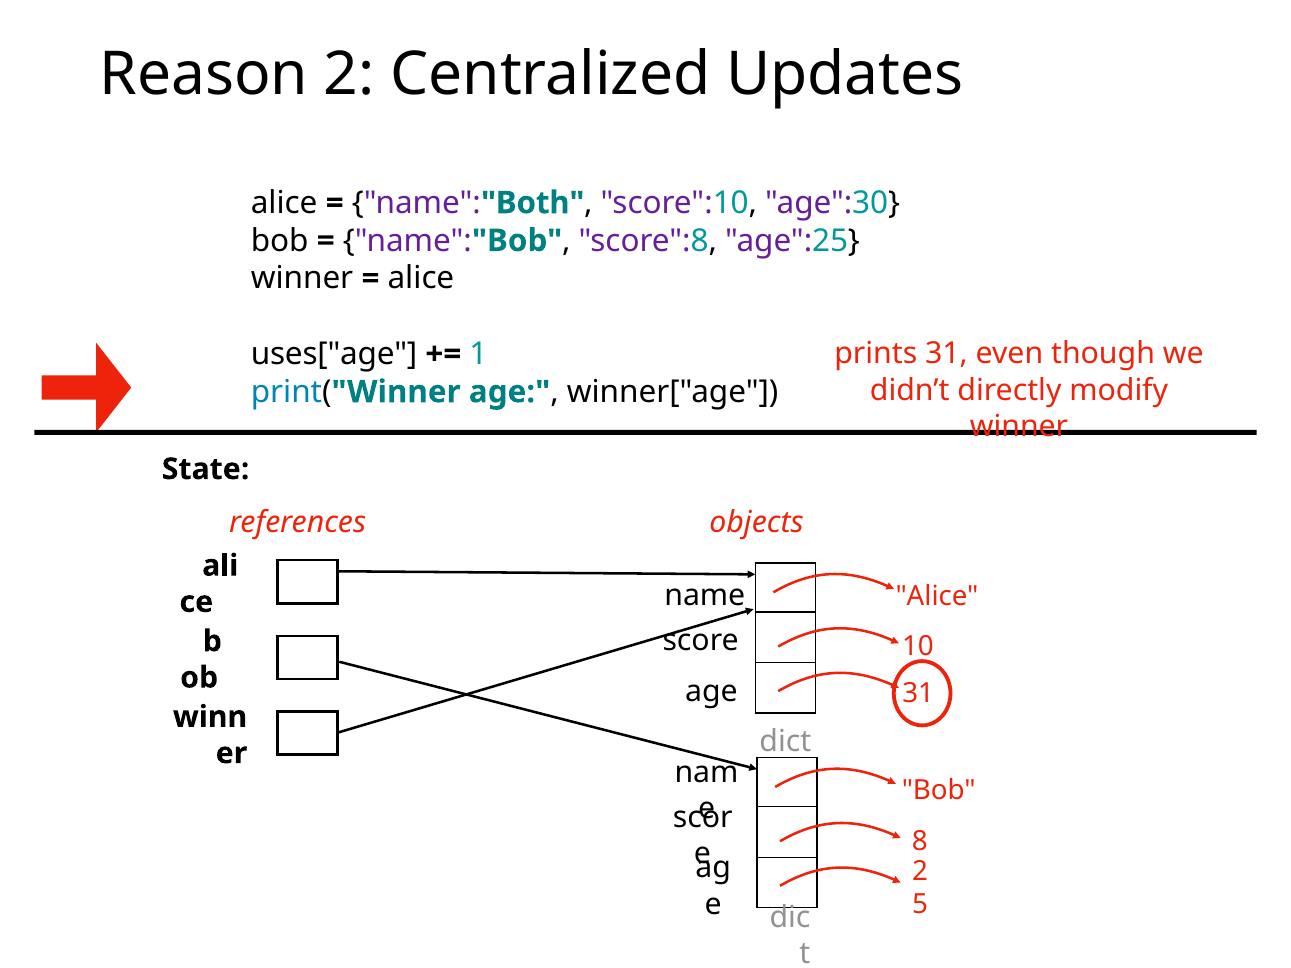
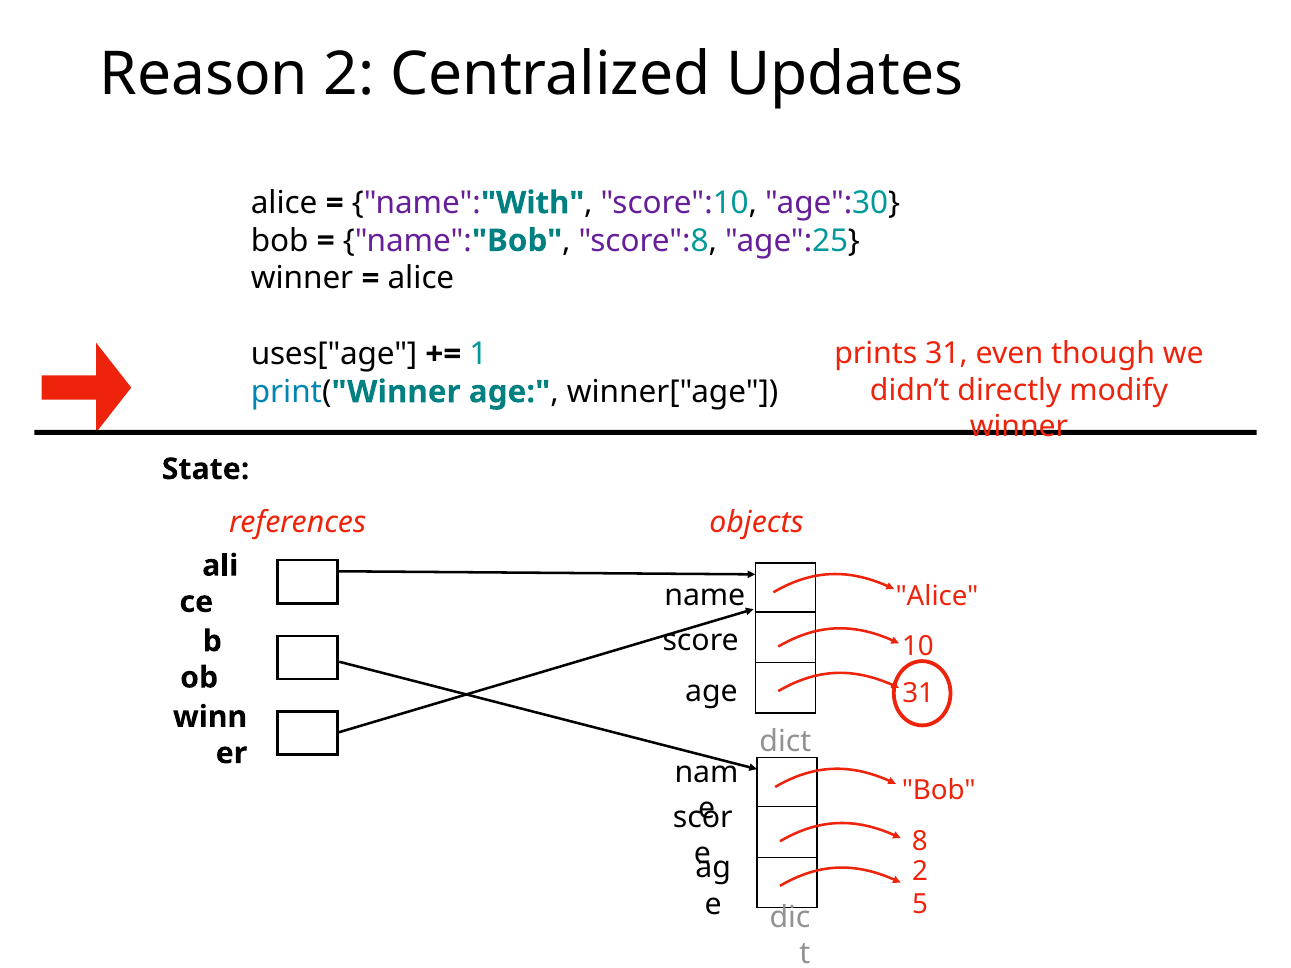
Both: Both -> With (533, 203)
